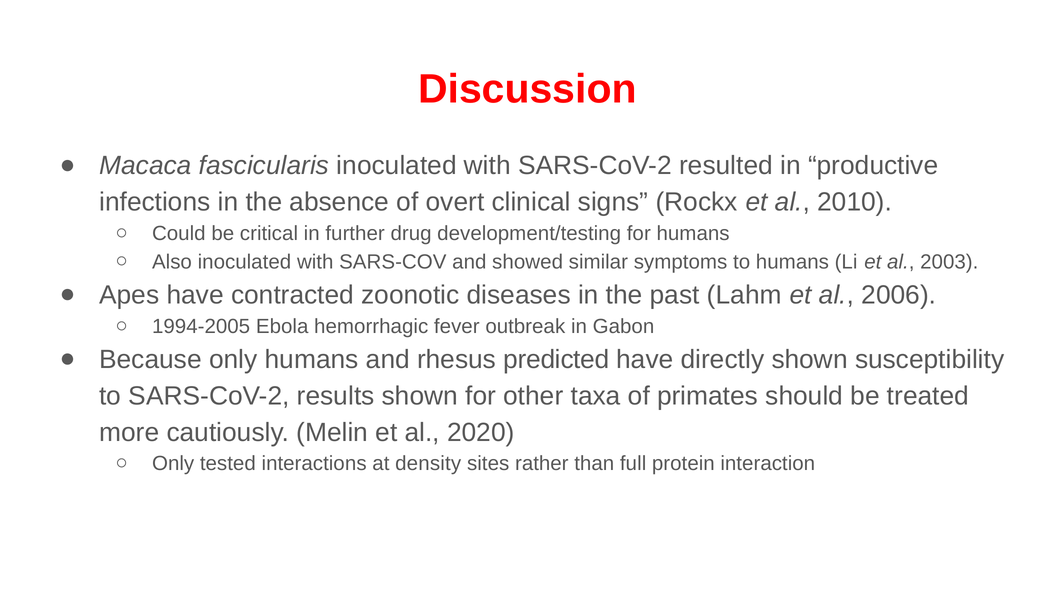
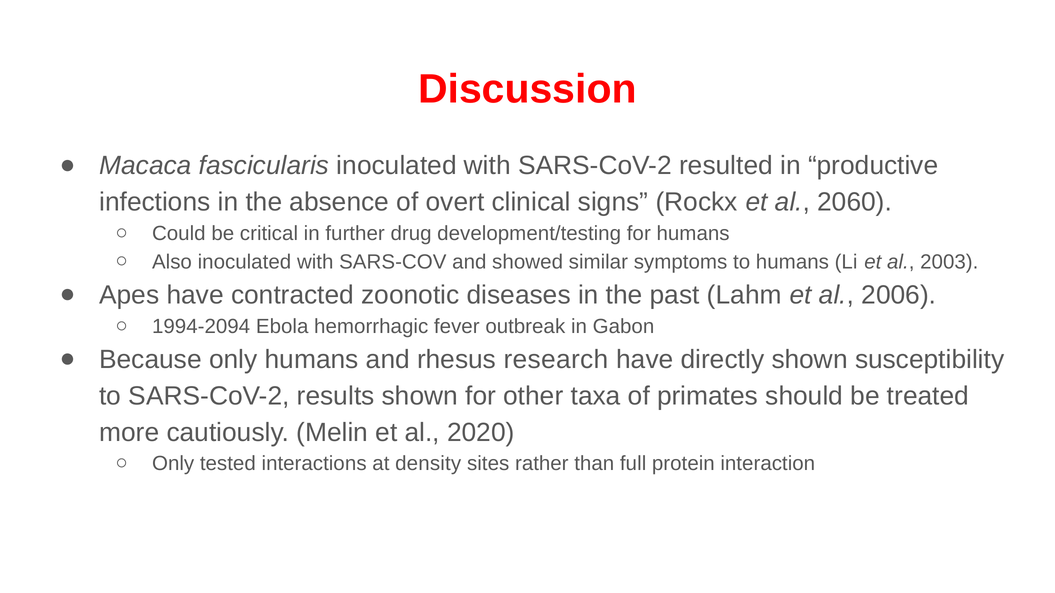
2010: 2010 -> 2060 (855, 202)
1994-2005: 1994-2005 -> 1994-2094 (201, 327)
predicted: predicted -> research (556, 360)
